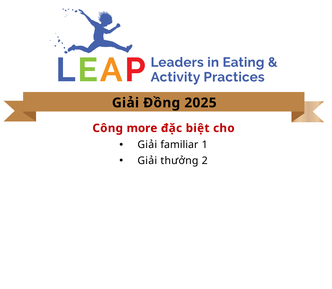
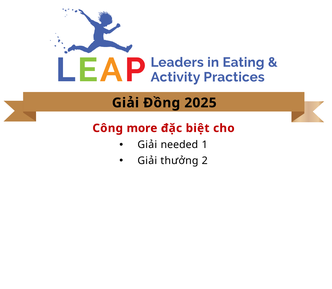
familiar: familiar -> needed (179, 145)
